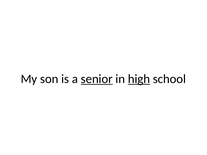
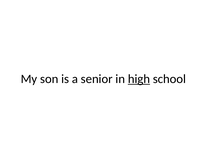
senior underline: present -> none (97, 79)
